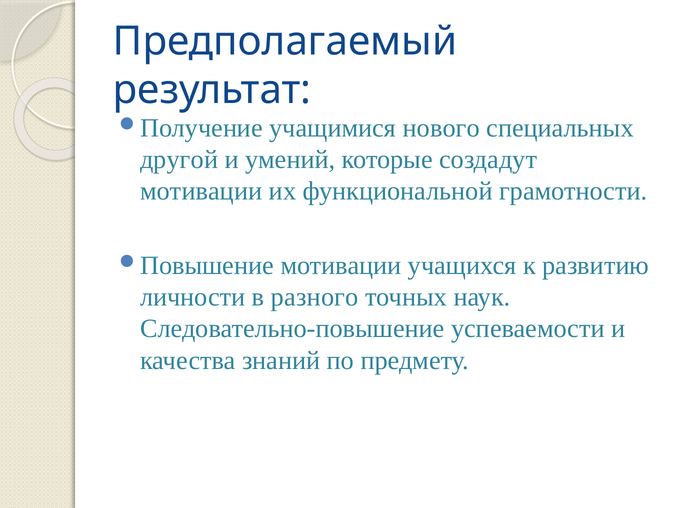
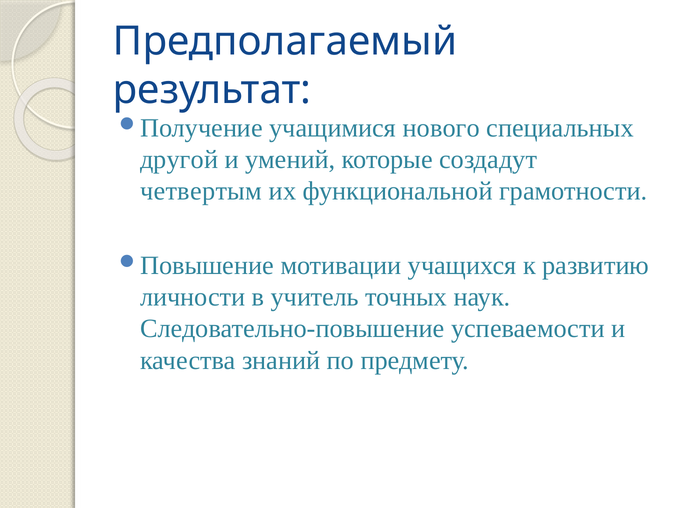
мотивации: мотивации -> четвертым (201, 191)
разного: разного -> учитель (315, 297)
